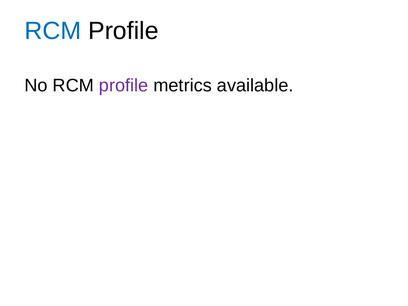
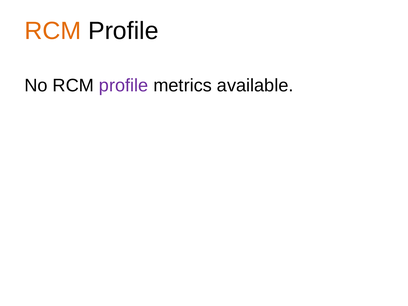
RCM colour: blue -> orange (53, 31)
